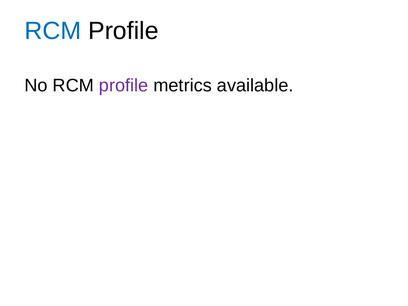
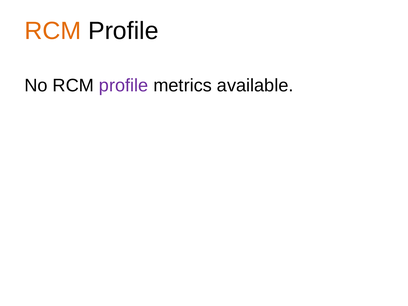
RCM colour: blue -> orange (53, 31)
